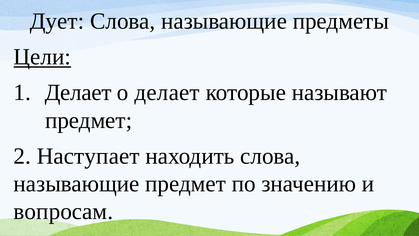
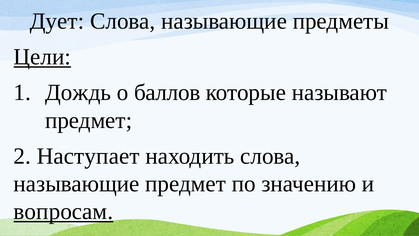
Делает: Делает -> Дождь (78, 92)
о делает: делает -> баллов (167, 92)
вопросам underline: none -> present (63, 211)
